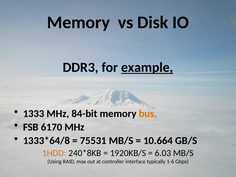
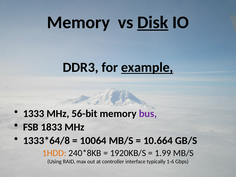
Disk underline: none -> present (153, 22)
84-bit: 84-bit -> 56-bit (85, 114)
bus colour: orange -> purple (148, 114)
6170: 6170 -> 1833 (52, 127)
75531: 75531 -> 10064 (93, 141)
6.03: 6.03 -> 1.99 (163, 153)
